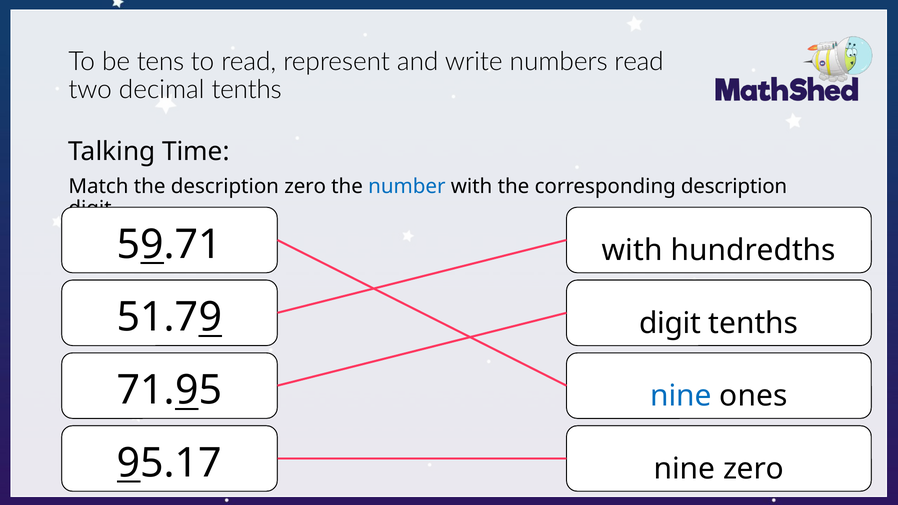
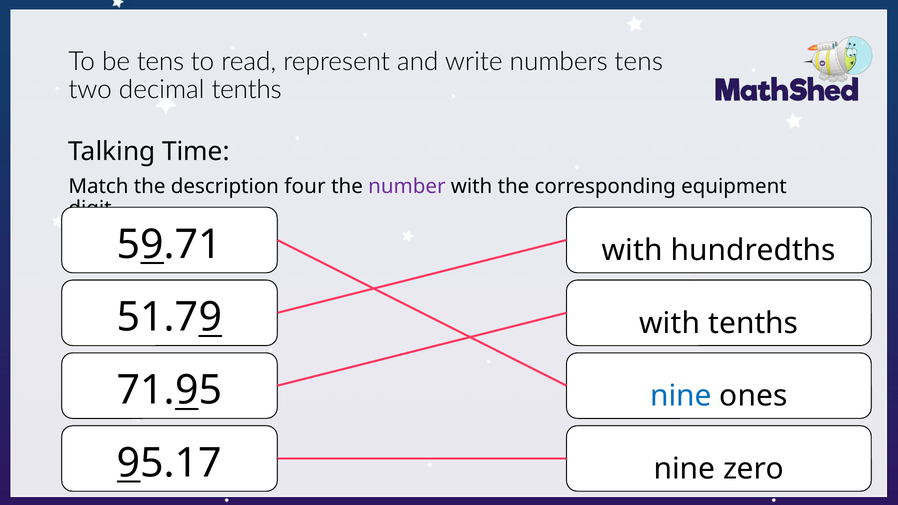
numbers read: read -> tens (639, 61)
description zero: zero -> four (305, 186)
number colour: blue -> purple (407, 186)
corresponding description: description -> equipment (734, 186)
digit: digit -> with (670, 323)
